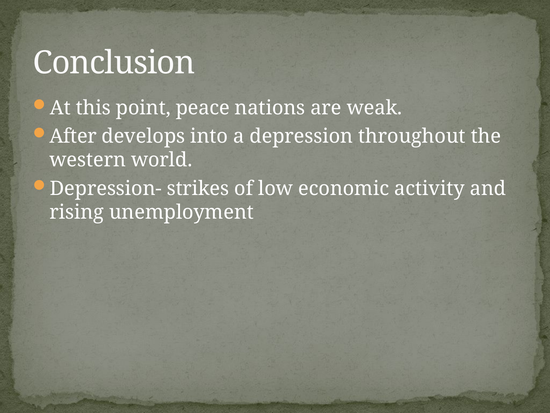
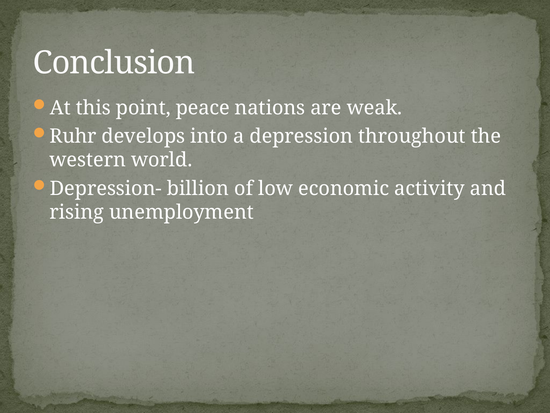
After: After -> Ruhr (73, 136)
strikes: strikes -> billion (198, 188)
